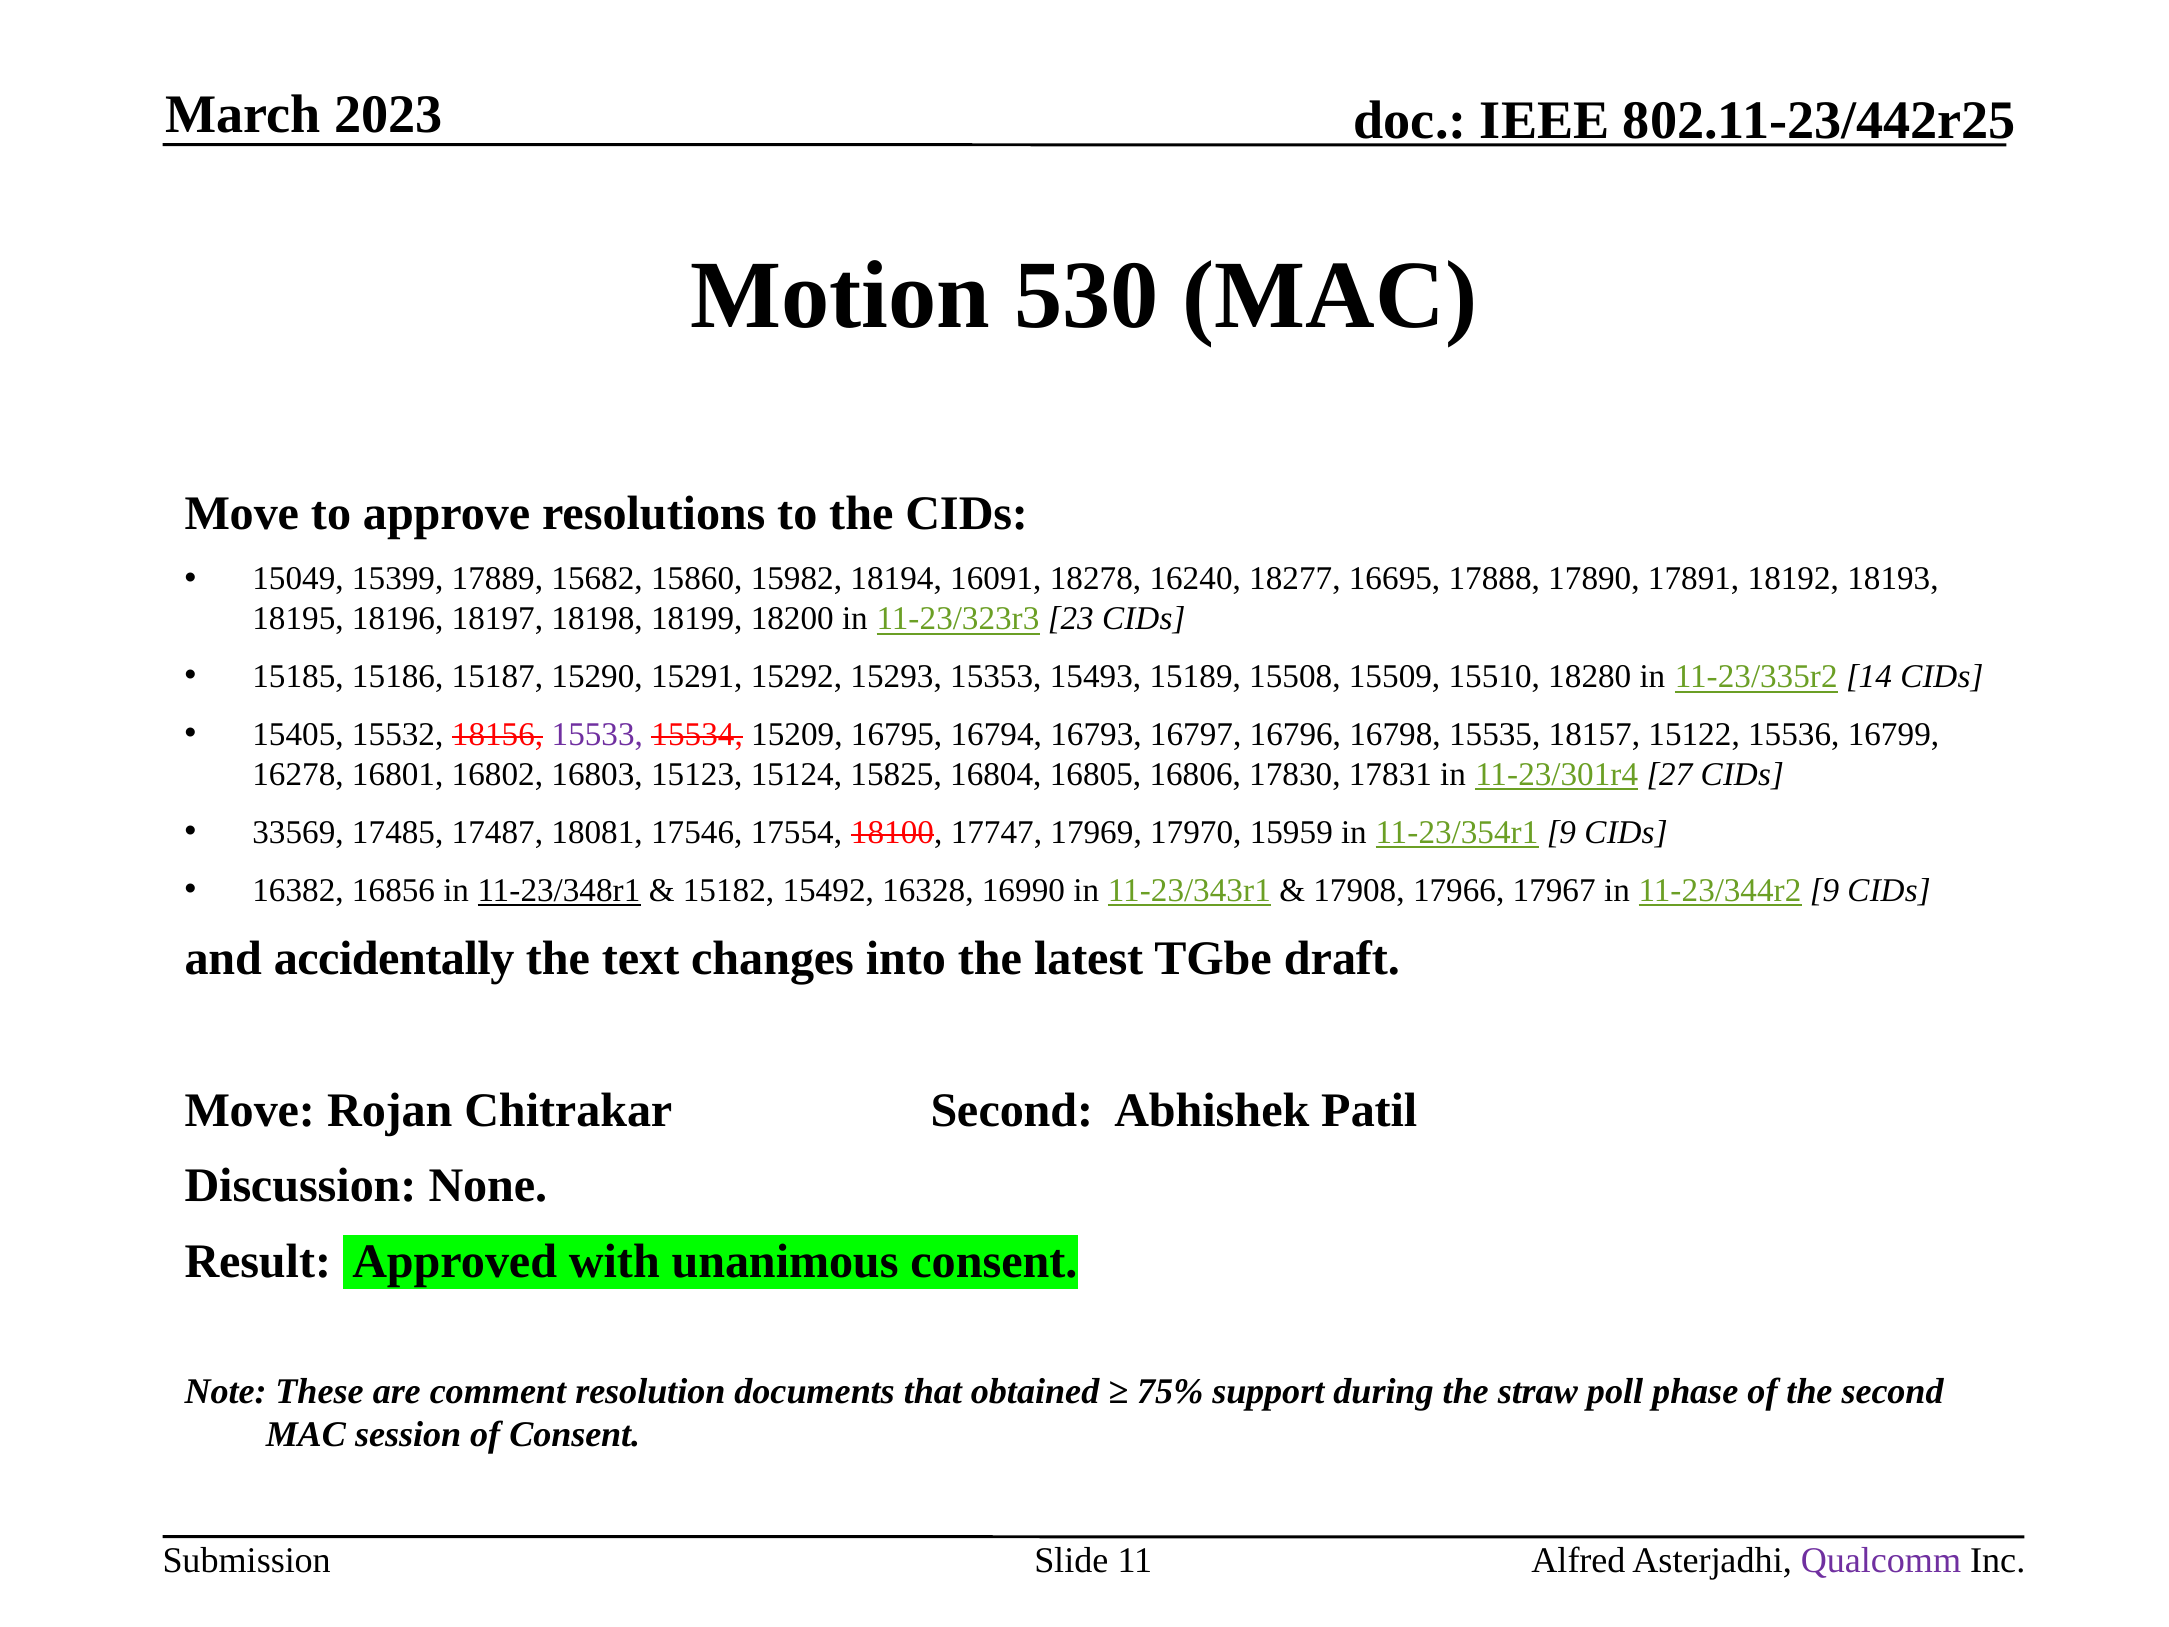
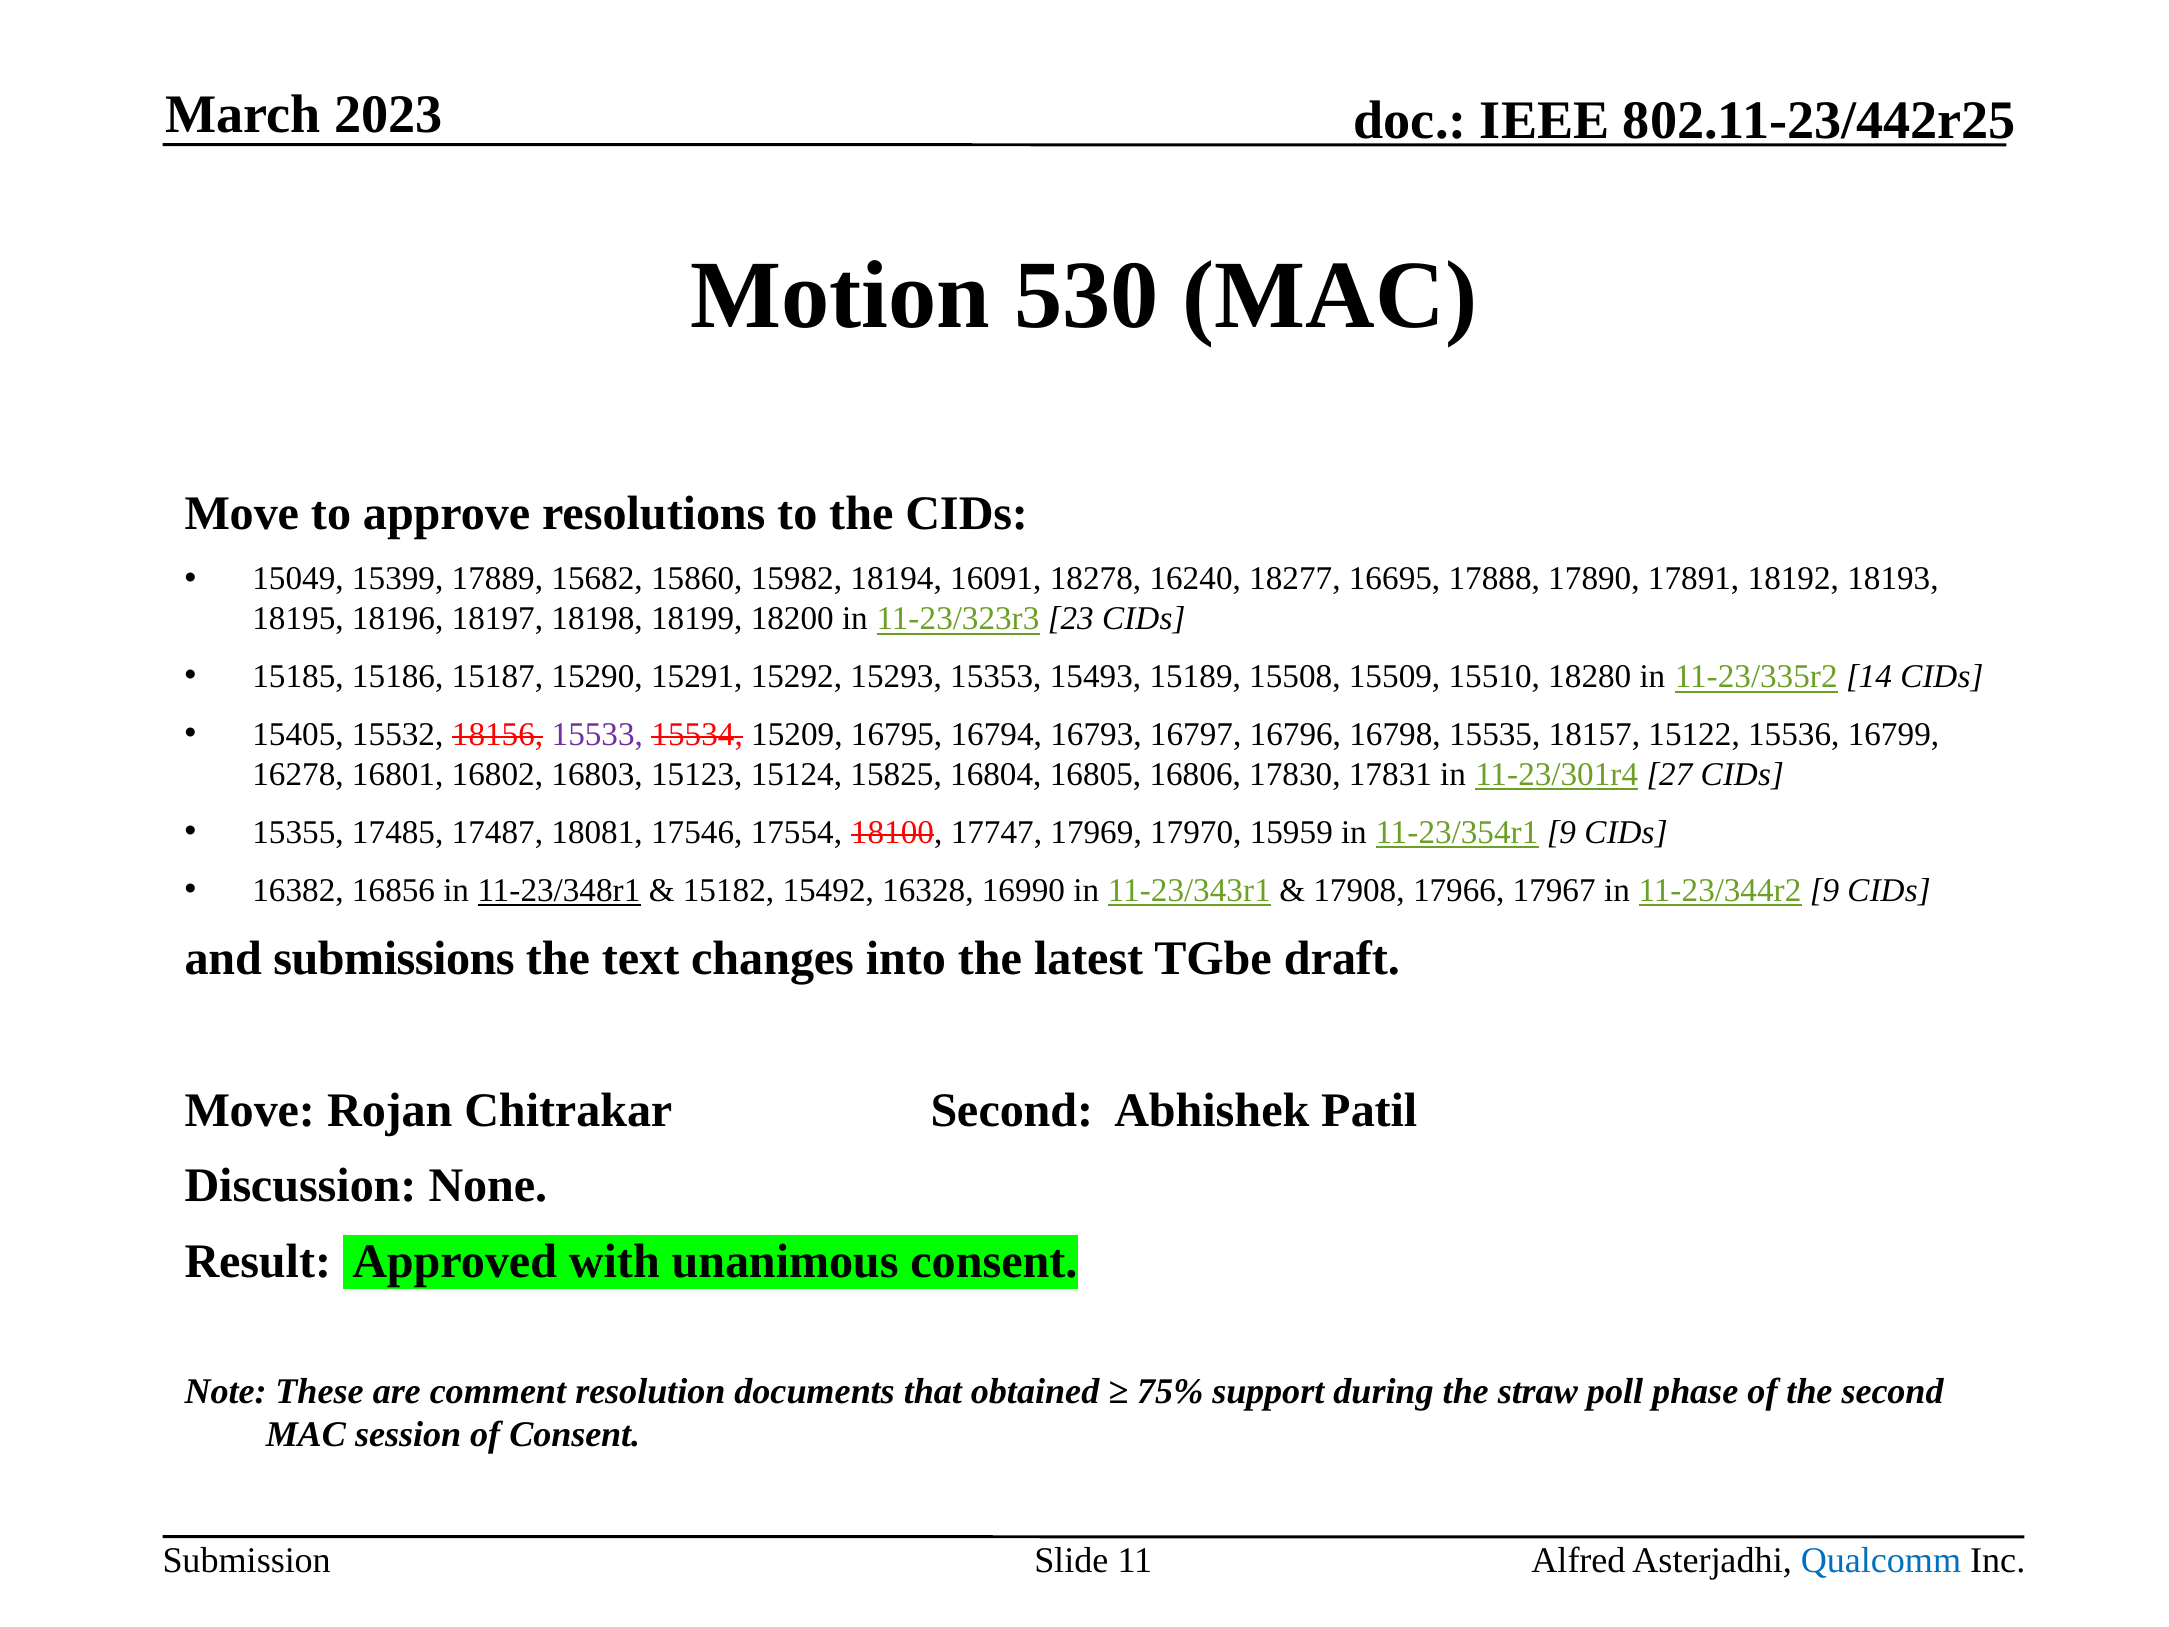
33569: 33569 -> 15355 (298, 832)
accidentally: accidentally -> submissions (394, 958)
Qualcomm colour: purple -> blue (1881, 1560)
